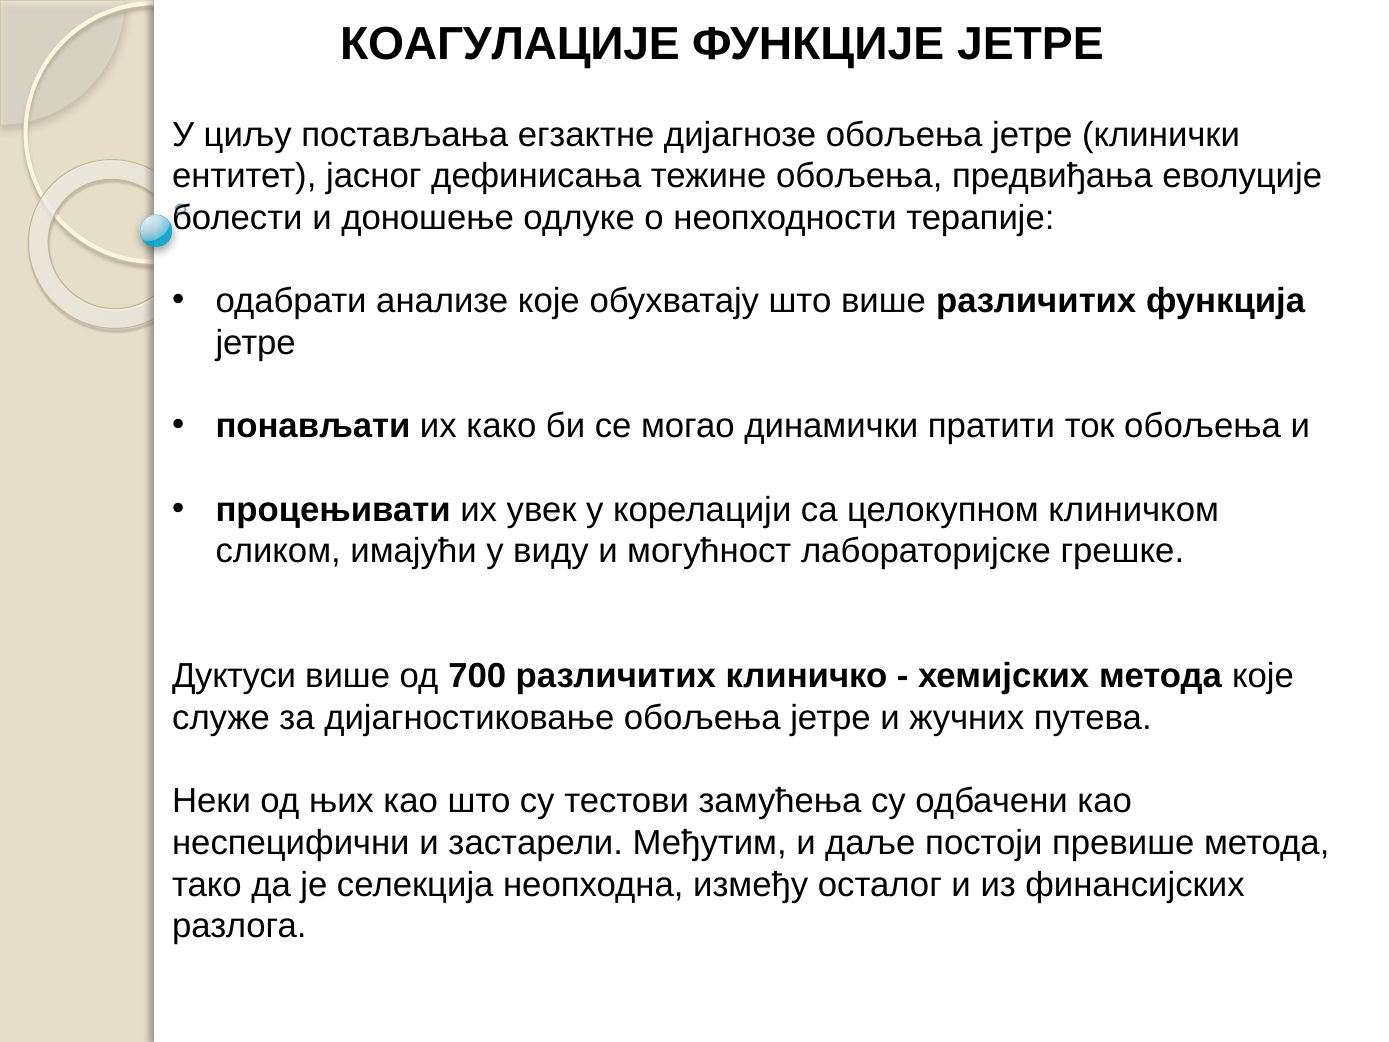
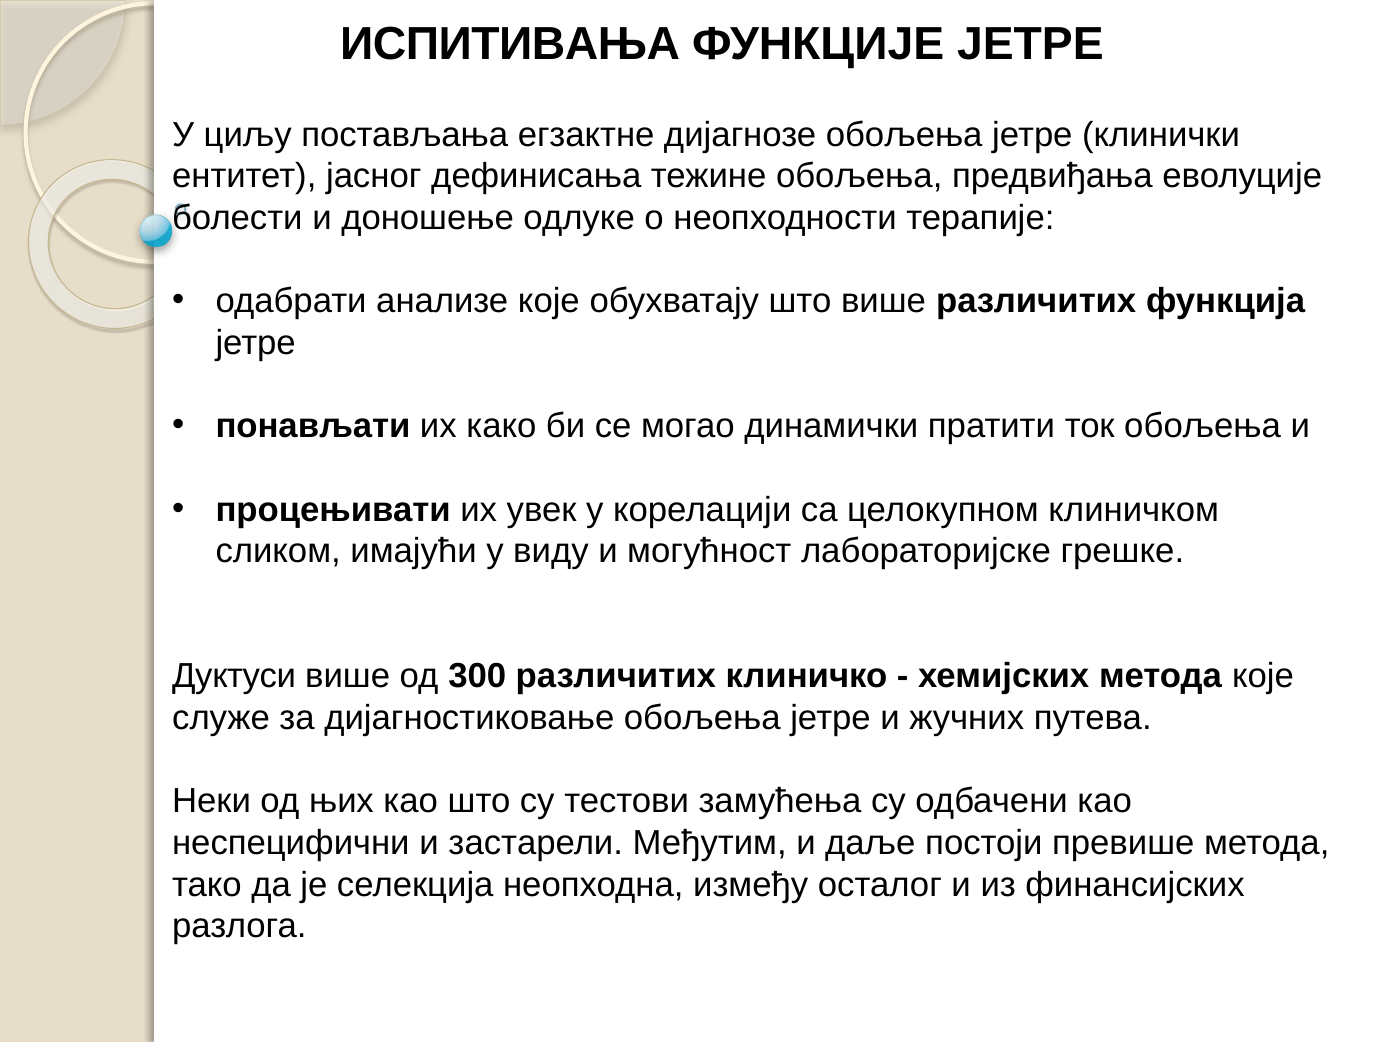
КОАГУЛАЦИЈЕ: КОАГУЛАЦИЈЕ -> ИСПИТИВАЊА (510, 45)
700: 700 -> 300 (477, 676)
